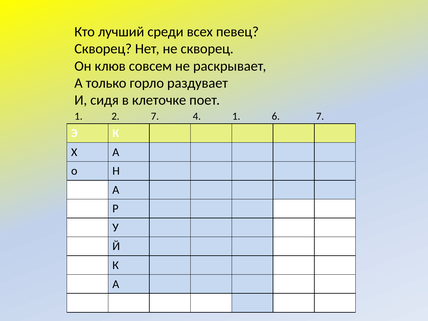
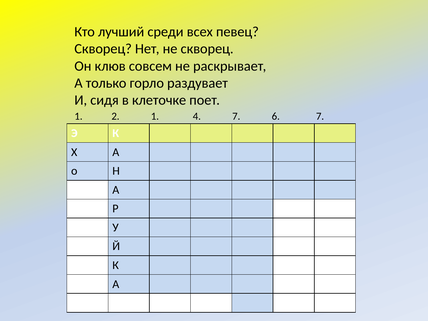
2 7: 7 -> 1 (155, 116)
4 1: 1 -> 7 (236, 116)
